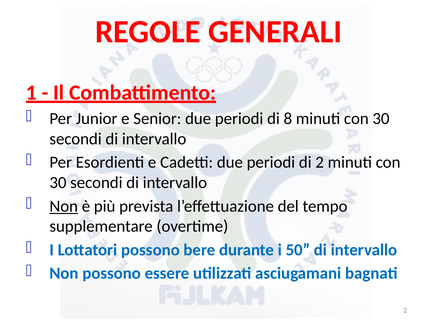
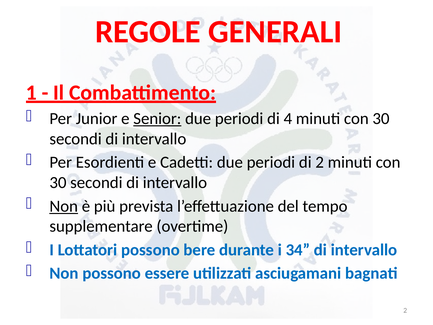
Senior underline: none -> present (157, 119)
8: 8 -> 4 (288, 119)
50: 50 -> 34 (298, 250)
